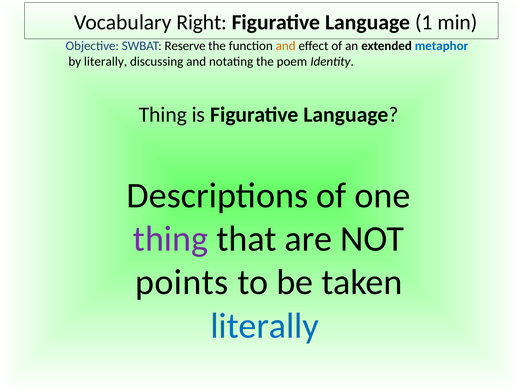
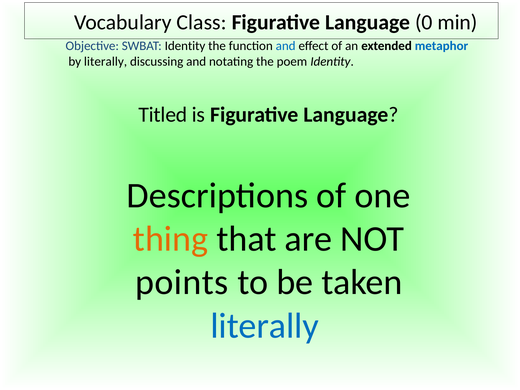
Right: Right -> Class (202, 22)
1: 1 -> 0 (424, 22)
SWBAT Reserve: Reserve -> Identity (185, 46)
and colour: orange -> blue (286, 46)
Thing: Thing -> Titled (163, 115)
thing colour: purple -> orange (171, 239)
